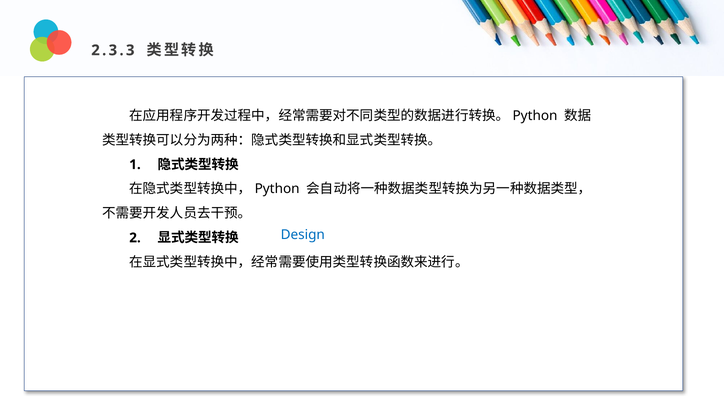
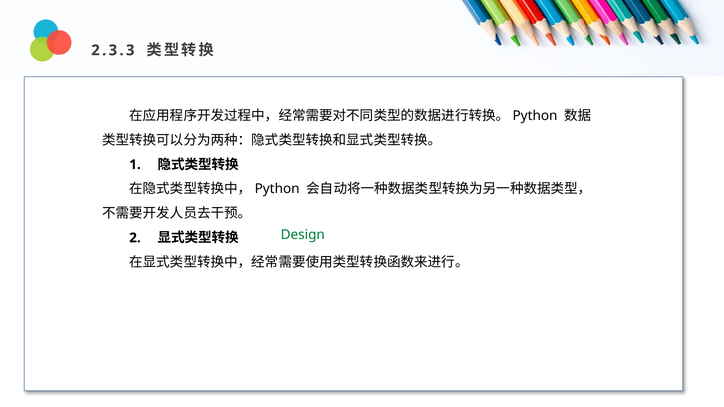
Design colour: blue -> green (303, 235)
